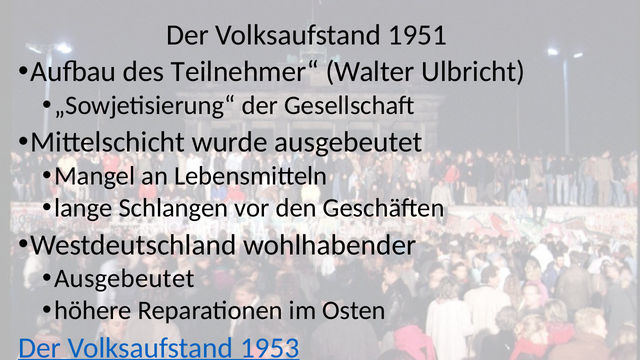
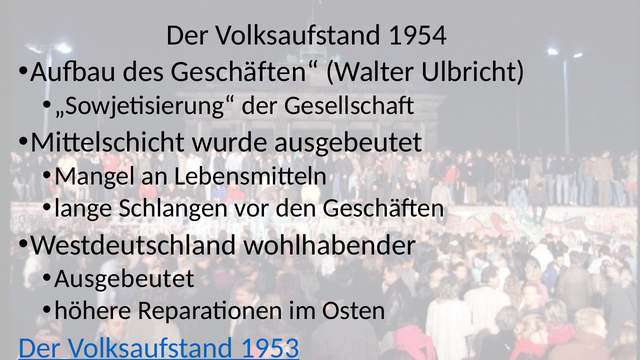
1951: 1951 -> 1954 (417, 35)
Teilnehmer“: Teilnehmer“ -> Geschäften“ (245, 72)
